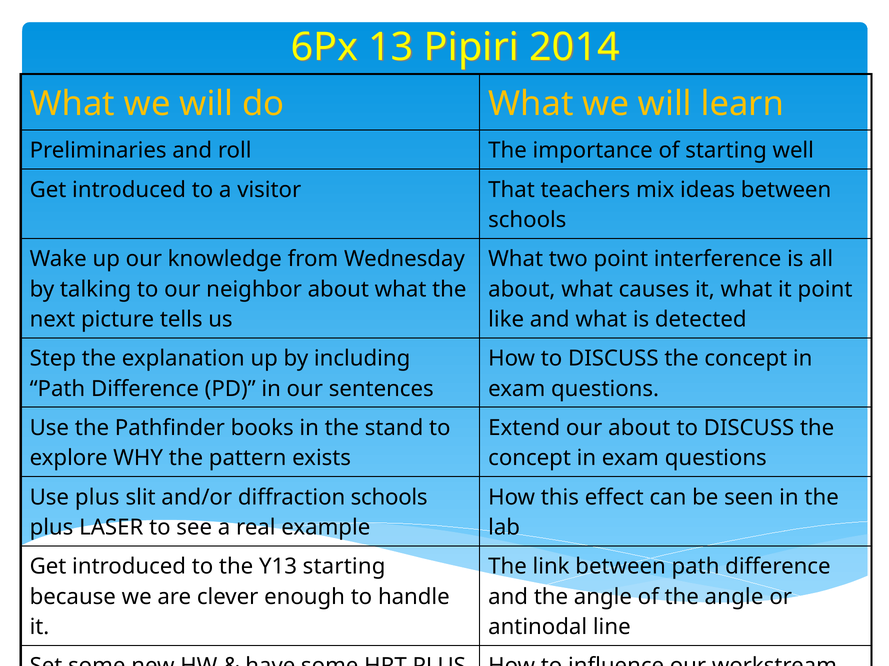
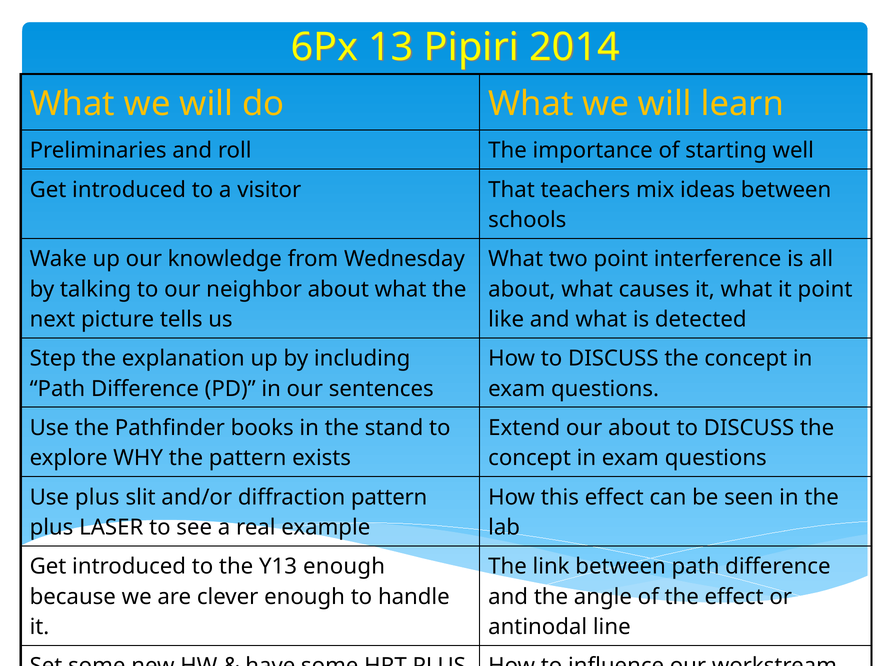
diffraction schools: schools -> pattern (389, 498)
Y13 starting: starting -> enough (344, 567)
of the angle: angle -> effect (734, 597)
